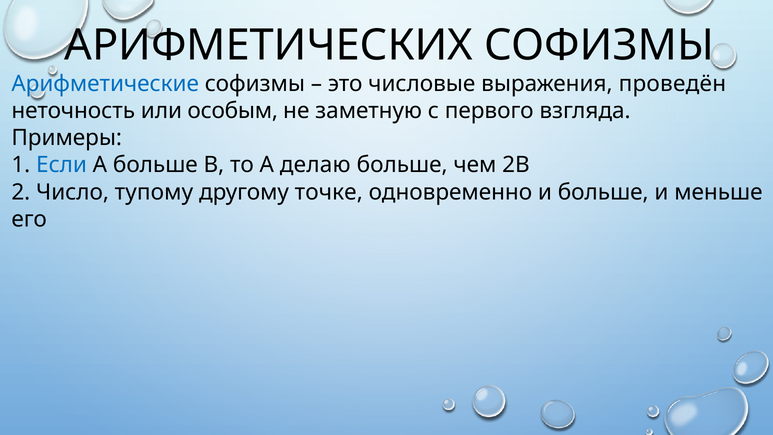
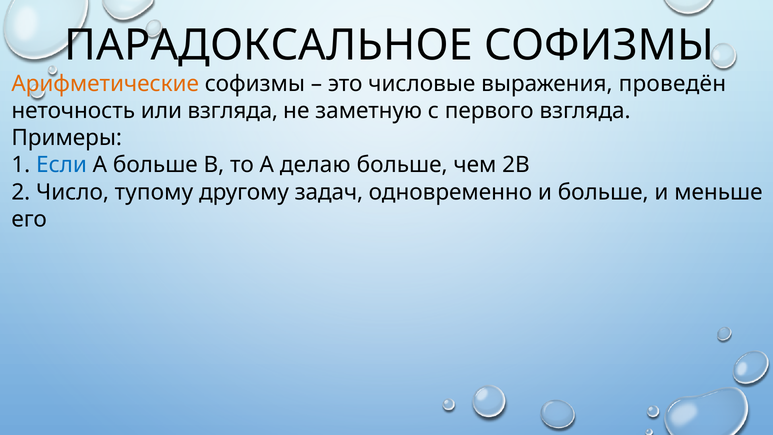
АРИФМЕТИЧЕСКИХ: АРИФМЕТИЧЕСКИХ -> ПАРАДОКСАЛЬНОЕ (269, 46)
Арифметические colour: blue -> orange (105, 84)
или особым: особым -> взгляда (233, 111)
точке: точке -> задач (329, 192)
